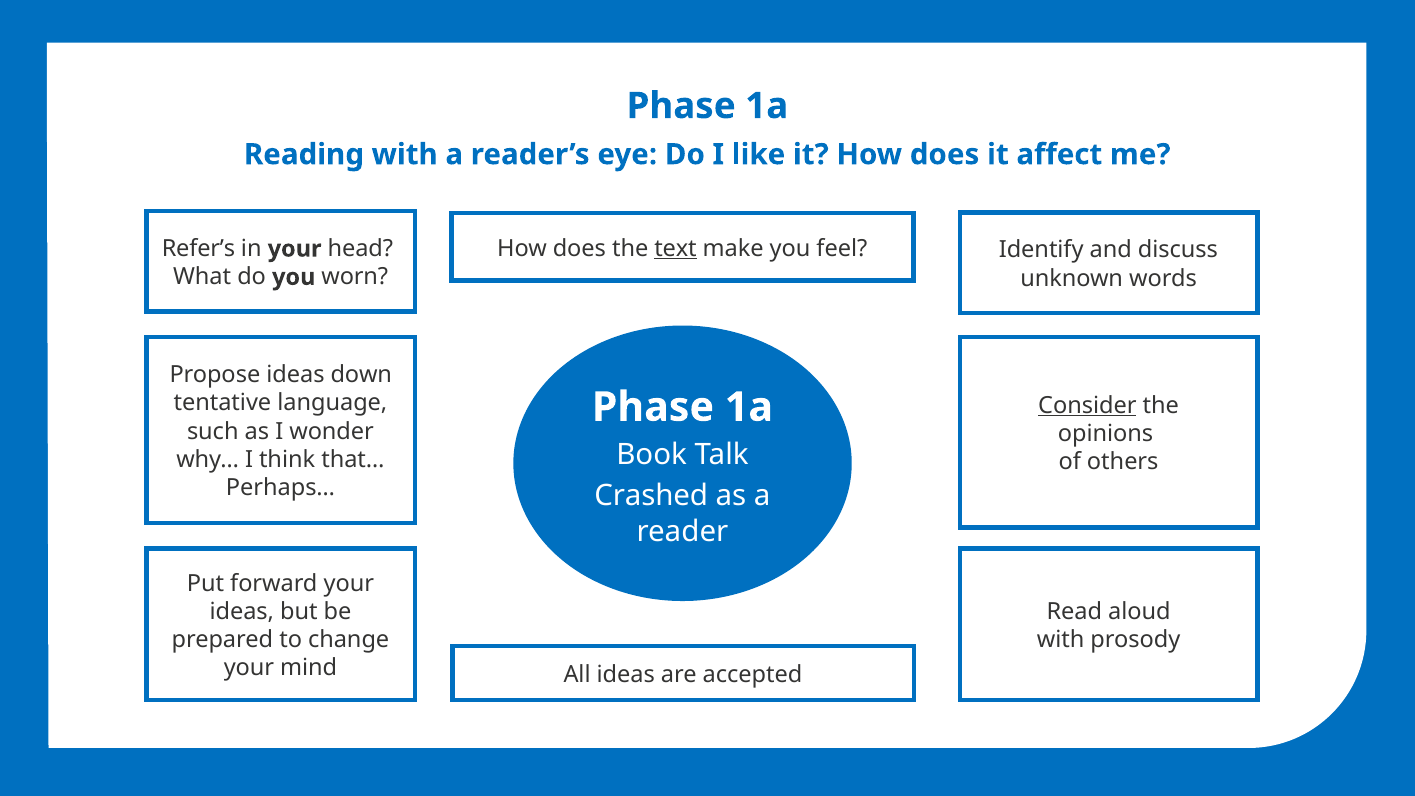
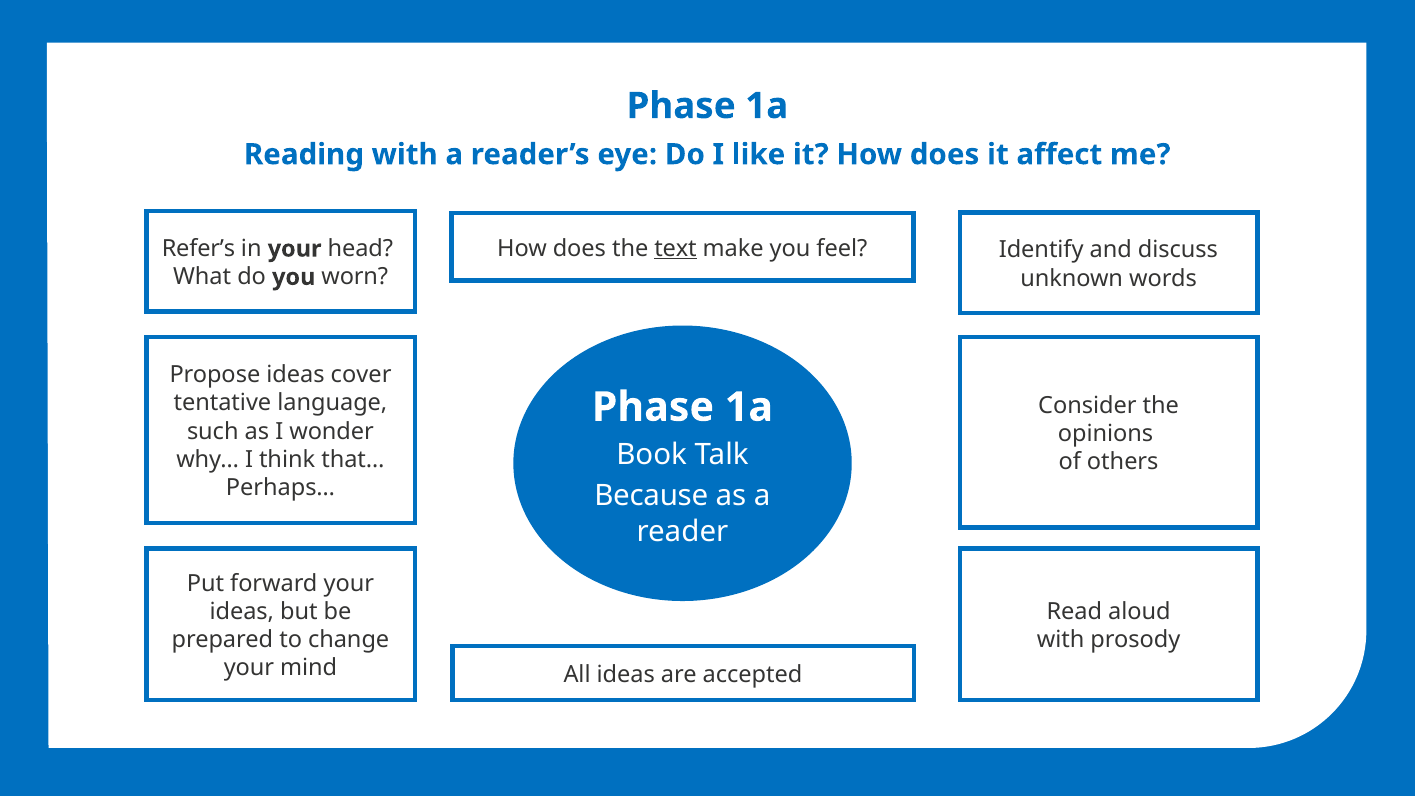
down: down -> cover (361, 375)
Consider underline: present -> none (1087, 405)
Crashed: Crashed -> Because (651, 496)
